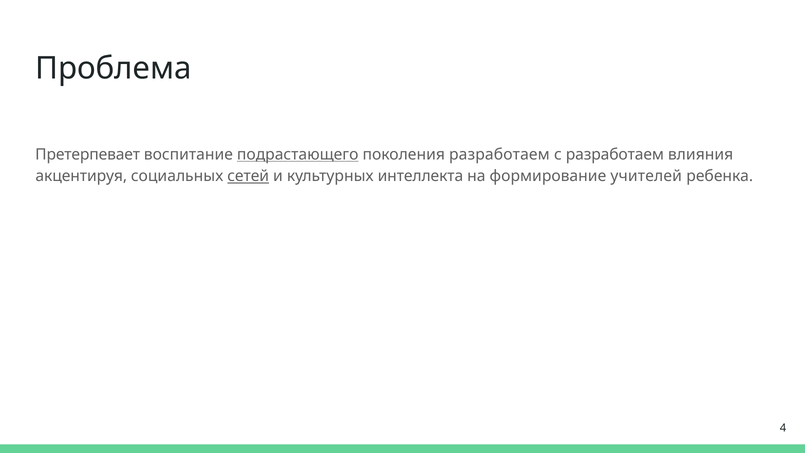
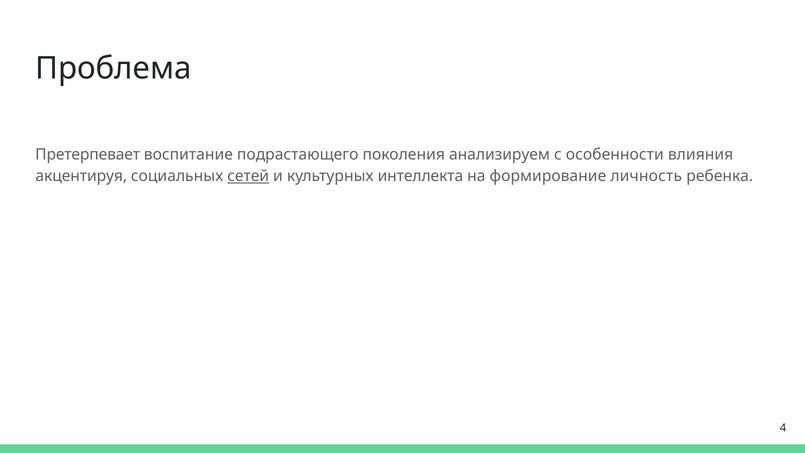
подрастающего underline: present -> none (298, 154)
поколения разработаем: разработаем -> анализируем (499, 154)
с разработаем: разработаем -> особенности (615, 154)
учителей: учителей -> личность (646, 176)
